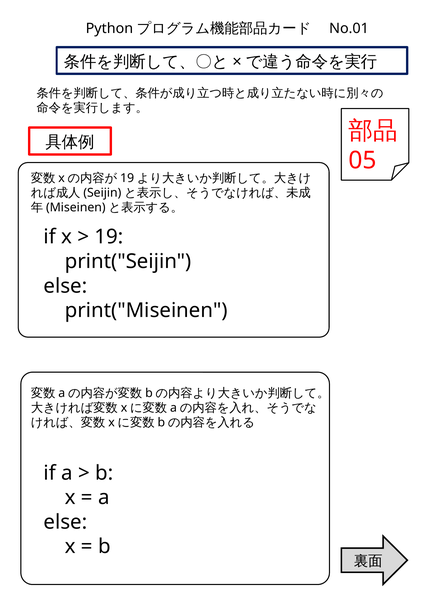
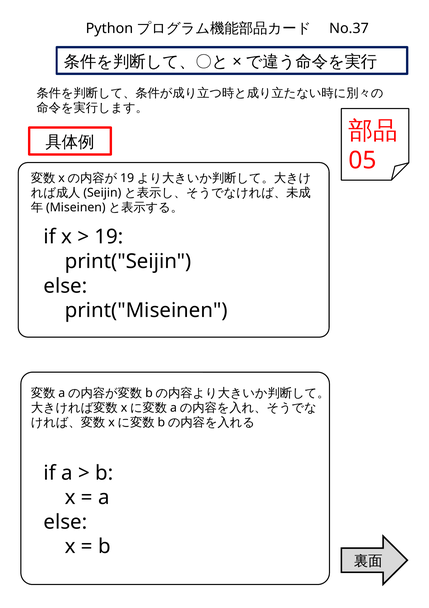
No.01: No.01 -> No.37 (349, 29)
